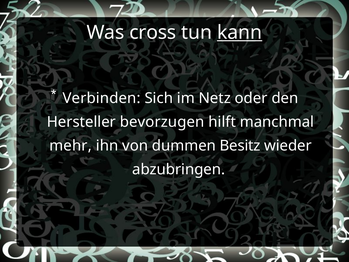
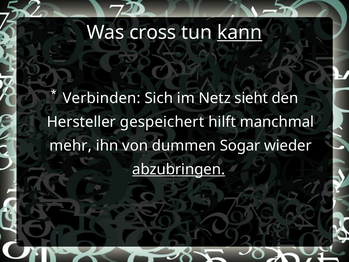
oder: oder -> sieht (251, 98)
bevorzugen: bevorzugen -> gespeichert (162, 122)
Besitz: Besitz -> Sogar (240, 146)
abzubringen underline: none -> present (179, 169)
